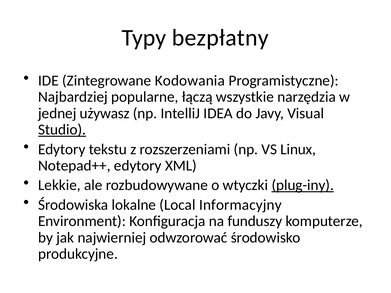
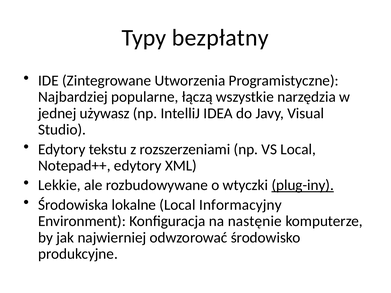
Kodowania: Kodowania -> Utworzenia (190, 81)
Studio underline: present -> none (62, 130)
VS Linux: Linux -> Local (298, 149)
funduszy: funduszy -> nastęnie (255, 221)
